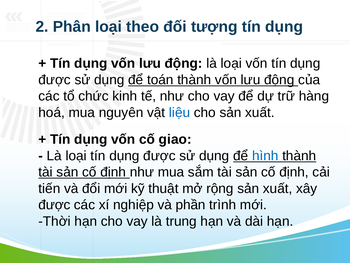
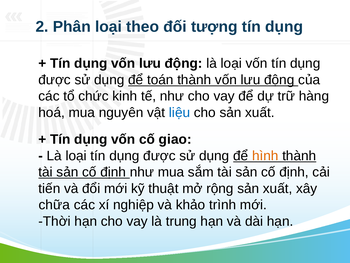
hình colour: blue -> orange (265, 156)
được: được -> chữa (54, 205)
phần: phần -> khảo (191, 205)
